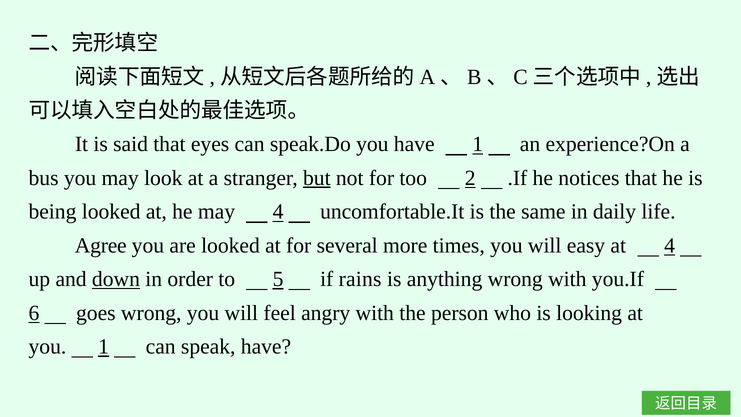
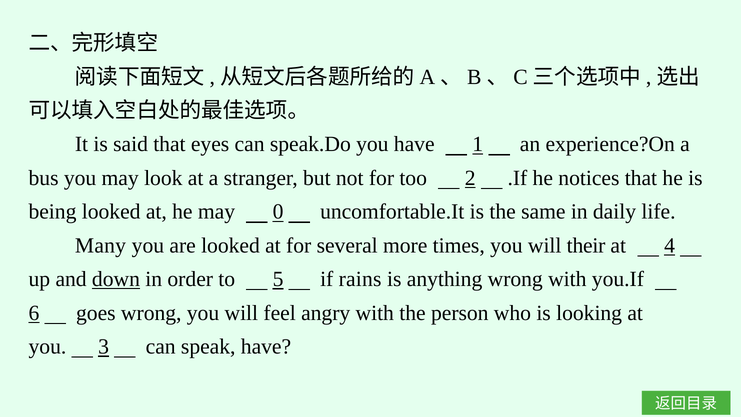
but underline: present -> none (317, 178)
may 4: 4 -> 0 (278, 212)
Agree: Agree -> Many (101, 245)
easy: easy -> their (586, 245)
you 1: 1 -> 3 (104, 347)
